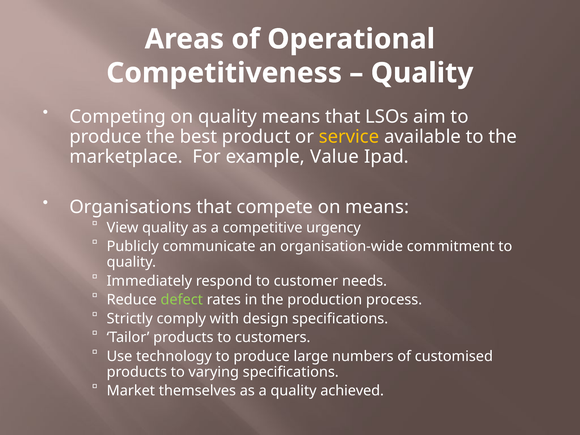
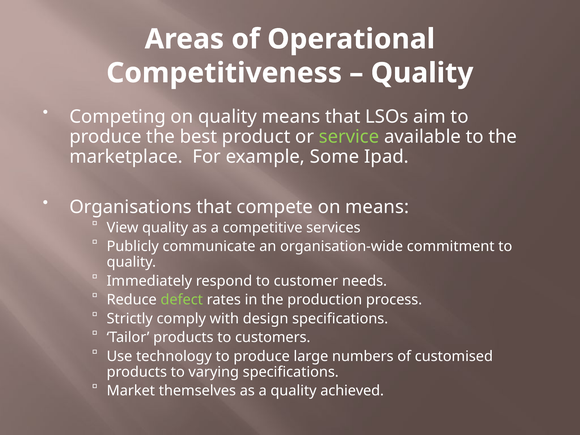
service colour: yellow -> light green (349, 137)
Value: Value -> Some (335, 157)
urgency: urgency -> services (333, 228)
